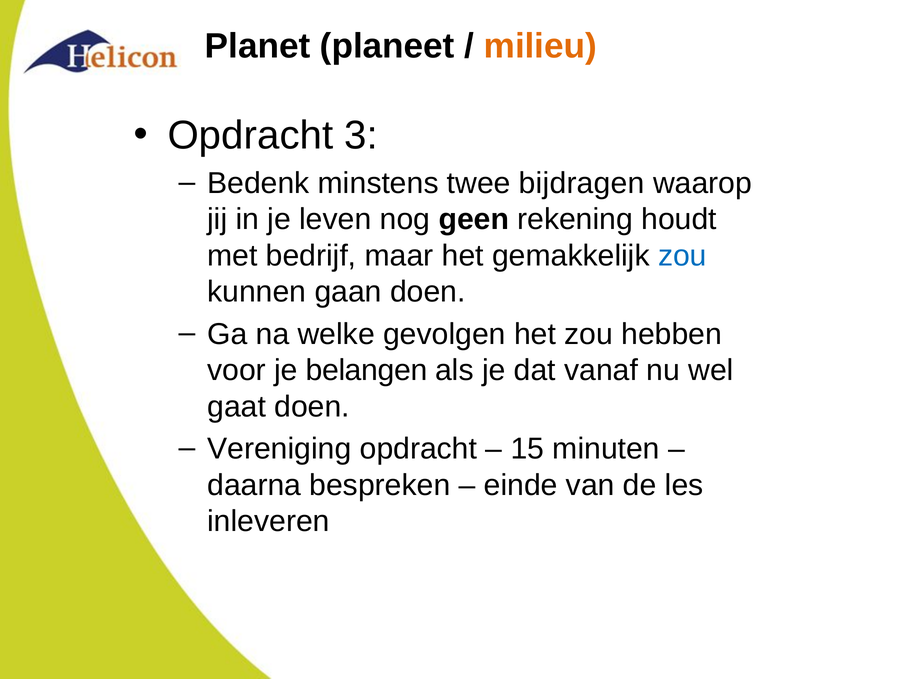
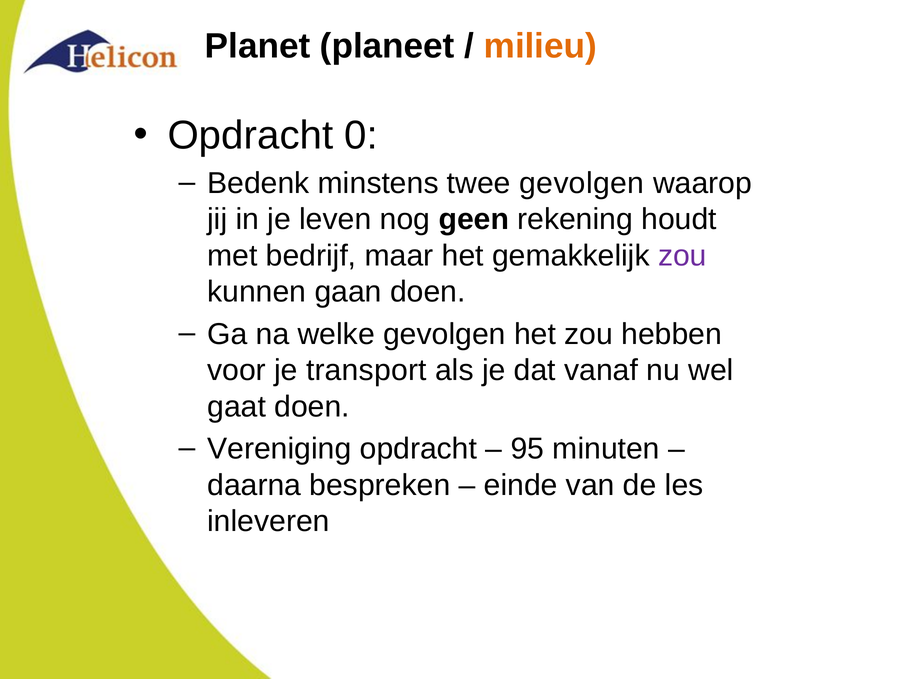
3: 3 -> 0 (361, 136)
twee bijdragen: bijdragen -> gevolgen (582, 183)
zou colour: blue -> purple (682, 256)
belangen: belangen -> transport (366, 370)
15: 15 -> 95 (527, 449)
